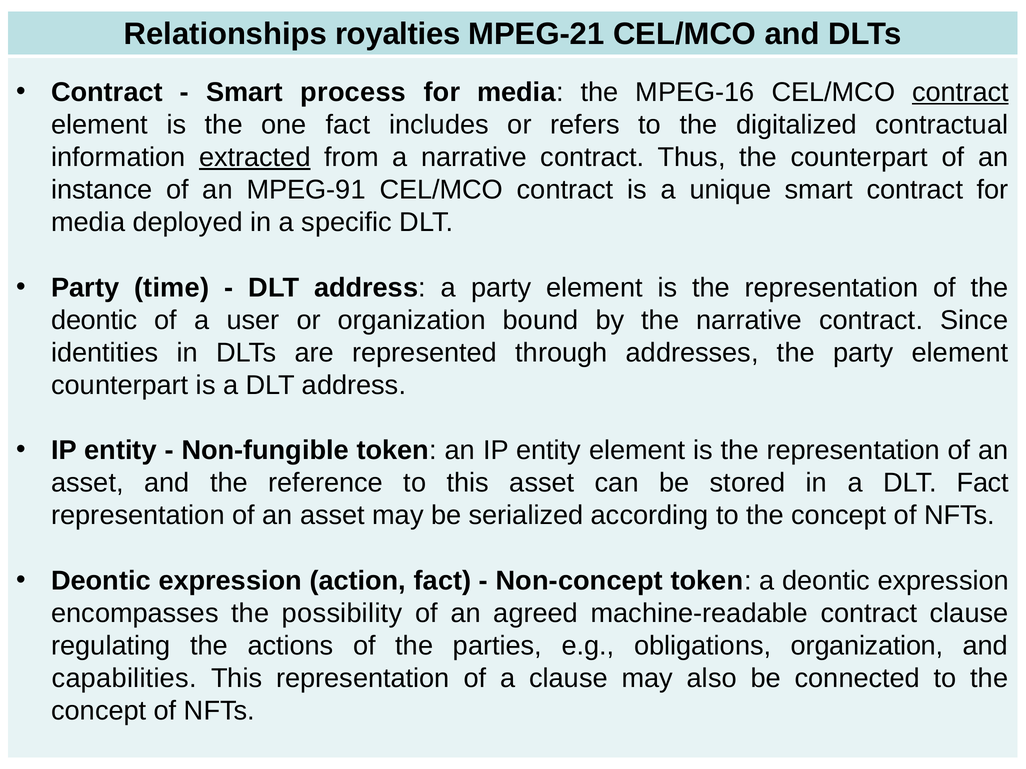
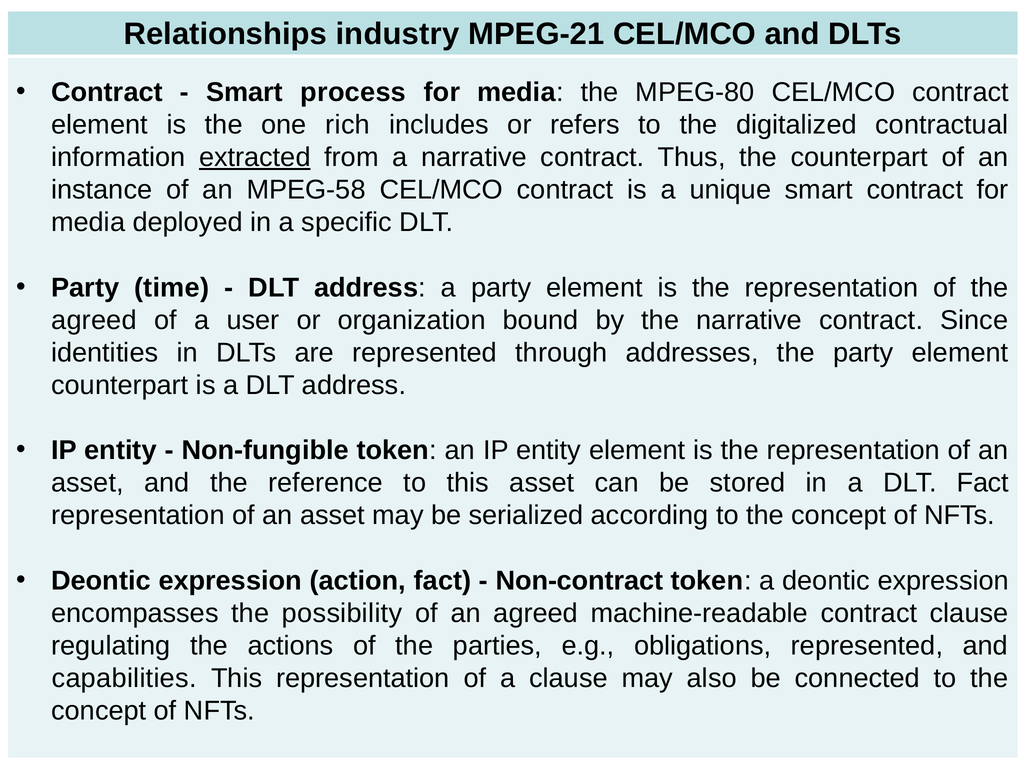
royalties: royalties -> industry (397, 34)
MPEG-16: MPEG-16 -> MPEG-80 (695, 92)
contract underline: present -> none (960, 92)
one fact: fact -> rich (348, 125)
MPEG-91: MPEG-91 -> MPEG-58 (306, 190)
deontic: deontic -> agreed (94, 320)
Non-concept: Non-concept -> Non-contract (579, 581)
obligations organization: organization -> represented (867, 646)
